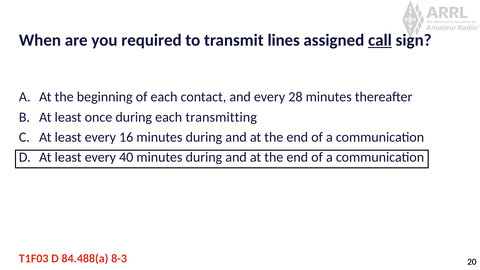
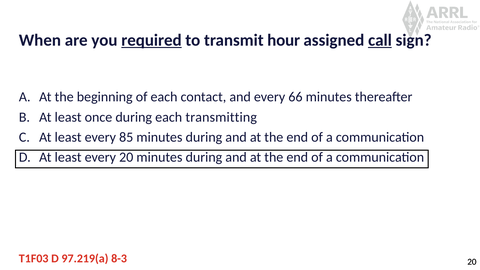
required underline: none -> present (151, 40)
lines: lines -> hour (284, 40)
28: 28 -> 66 (295, 97)
16: 16 -> 85 (126, 137)
every 40: 40 -> 20 (126, 157)
84.488(a: 84.488(a -> 97.219(a (85, 259)
